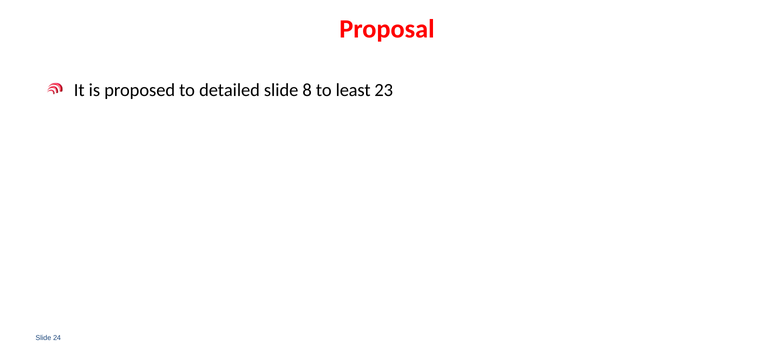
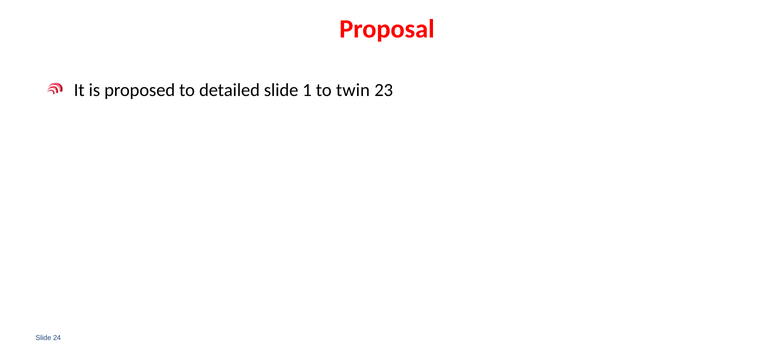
8: 8 -> 1 (307, 90)
least: least -> twin (353, 90)
